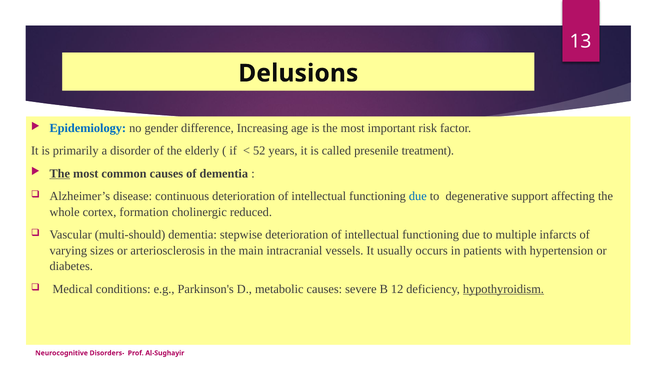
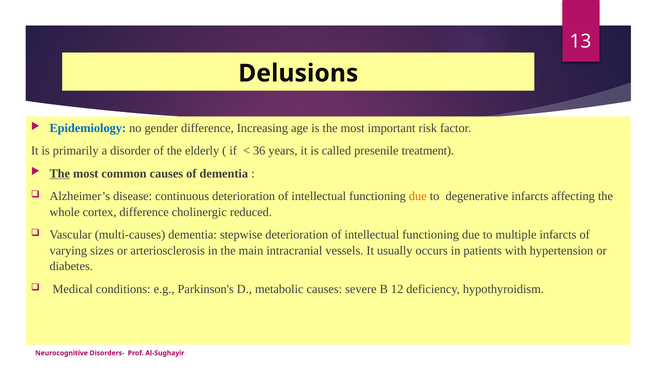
52: 52 -> 36 (259, 151)
due colour: blue -> orange (418, 196)
degenerative support: support -> infarcts (530, 196)
cortex formation: formation -> difference (144, 212)
multi-should: multi-should -> multi-causes (130, 234)
hypothyroidism underline: present -> none (503, 289)
